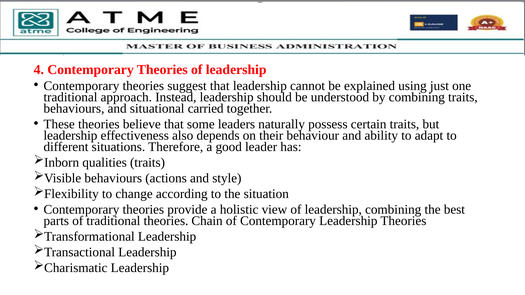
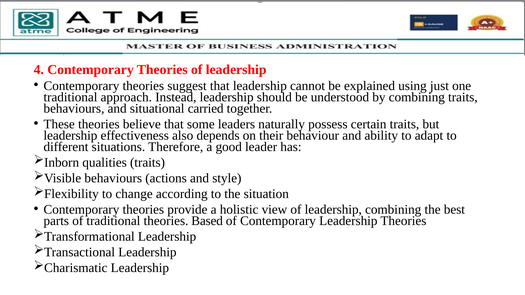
Chain: Chain -> Based (207, 221)
